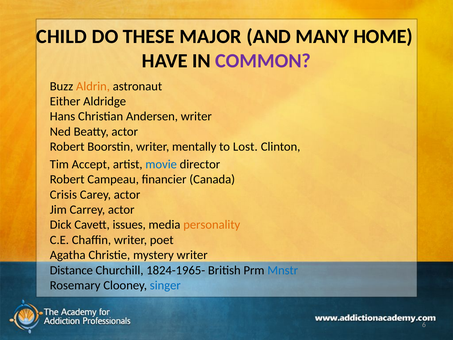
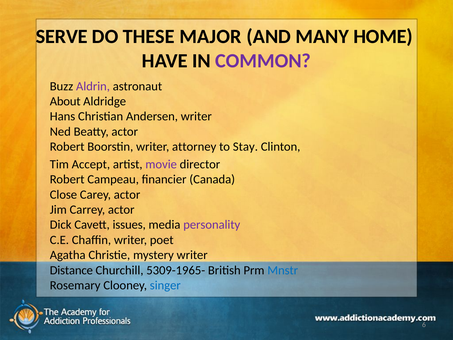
CHILD: CHILD -> SERVE (62, 36)
Aldrin colour: orange -> purple (93, 86)
Either: Either -> About (65, 101)
mentally: mentally -> attorney (194, 147)
Lost: Lost -> Stay (245, 147)
movie colour: blue -> purple (161, 164)
Crisis: Crisis -> Close (63, 194)
personality colour: orange -> purple (212, 225)
1824-1965-: 1824-1965- -> 5309-1965- (176, 270)
